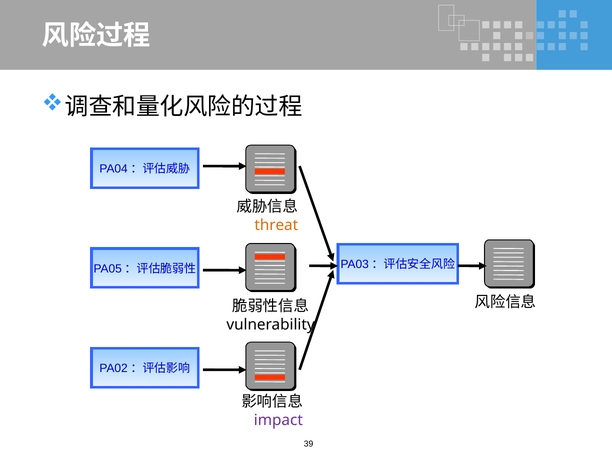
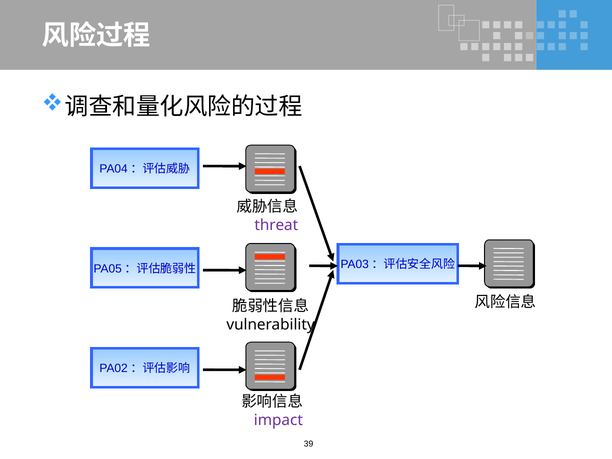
threat colour: orange -> purple (276, 225)
